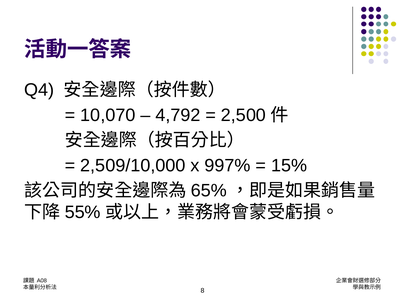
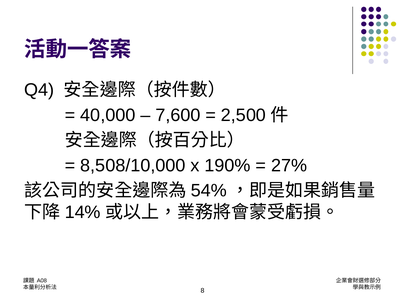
10,070: 10,070 -> 40,000 (108, 115)
4,792: 4,792 -> 7,600 (178, 115)
2,509/10,000: 2,509/10,000 -> 8,508/10,000 (133, 166)
997%: 997% -> 190% (227, 166)
15%: 15% -> 27% (289, 166)
65%: 65% -> 54% (209, 191)
55%: 55% -> 14% (83, 213)
